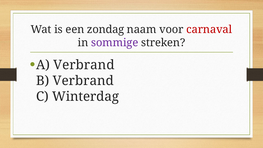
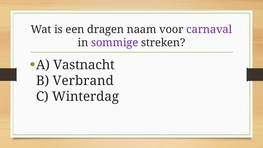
zondag: zondag -> dragen (106, 30)
carnaval colour: red -> purple (209, 30)
A Verbrand: Verbrand -> Vastnacht (84, 65)
